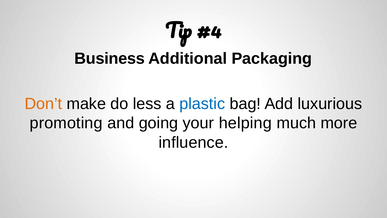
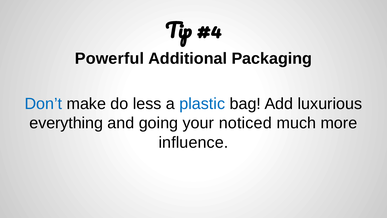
Business: Business -> Powerful (109, 58)
Don’t colour: orange -> blue (43, 104)
promoting: promoting -> everything (66, 123)
helping: helping -> noticed (245, 123)
